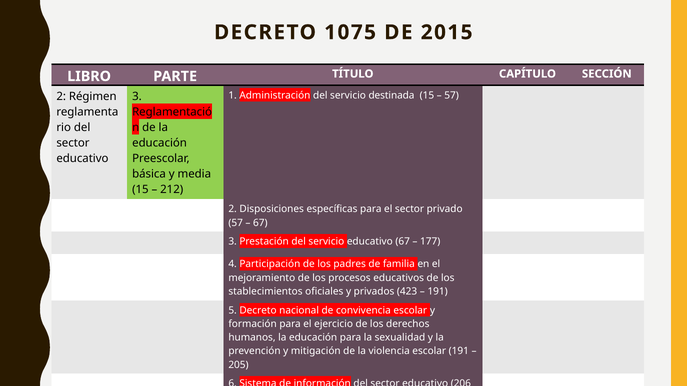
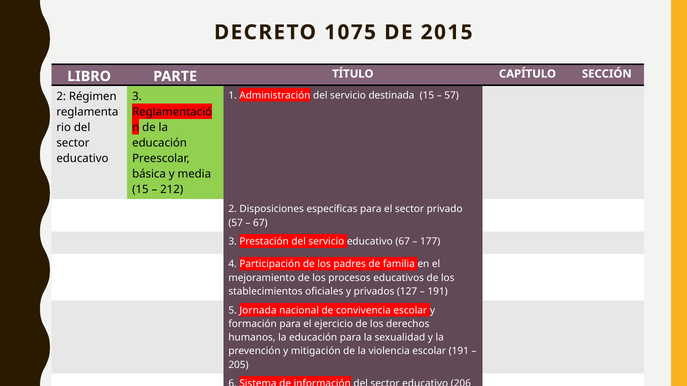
423: 423 -> 127 (407, 292)
5 Decreto: Decreto -> Jornada (258, 311)
